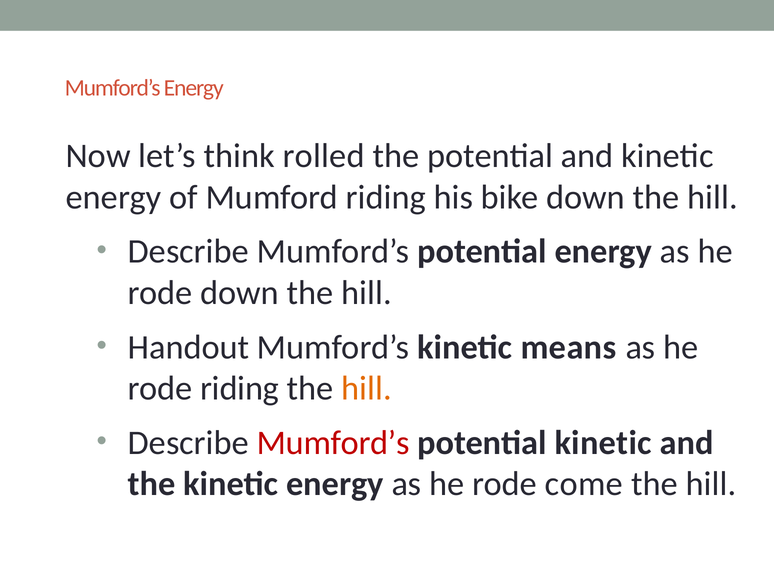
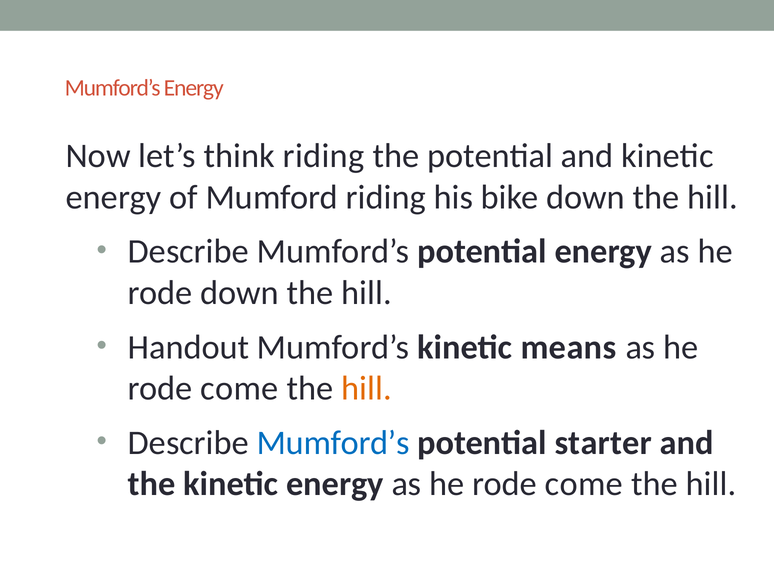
think rolled: rolled -> riding (324, 156)
riding: riding -> come (239, 388)
Mumford’s colour: red -> blue (333, 442)
potential kinetic: kinetic -> starter (603, 442)
